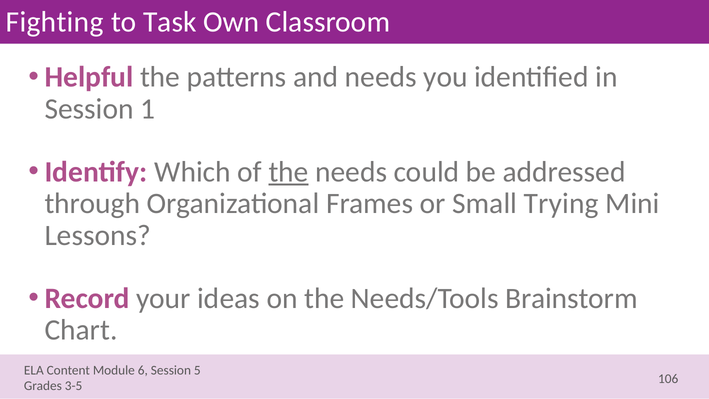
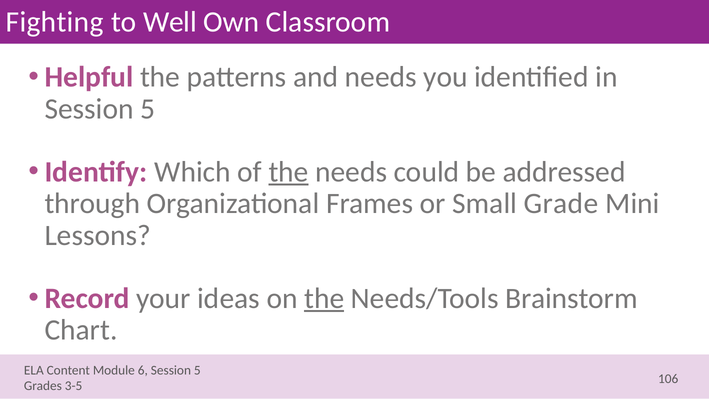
Task: Task -> Well (170, 22)
1: 1 -> 5 (148, 109)
Trying: Trying -> Grade (561, 204)
the underline: none -> present (324, 298)
